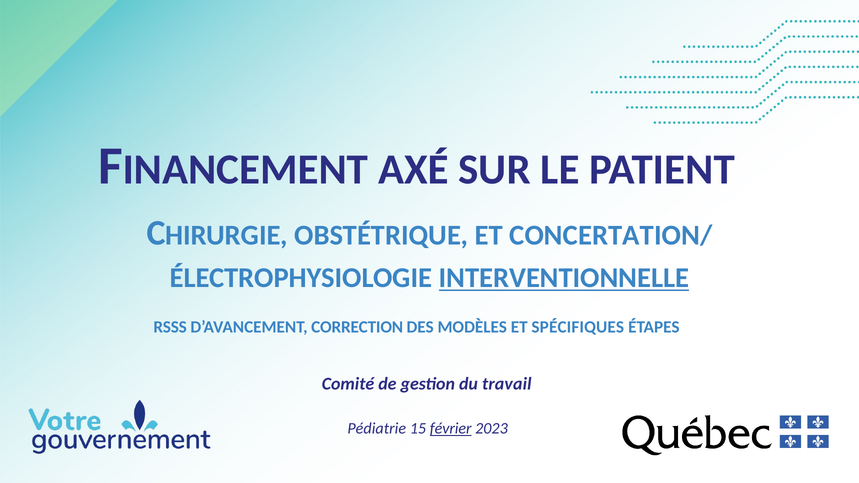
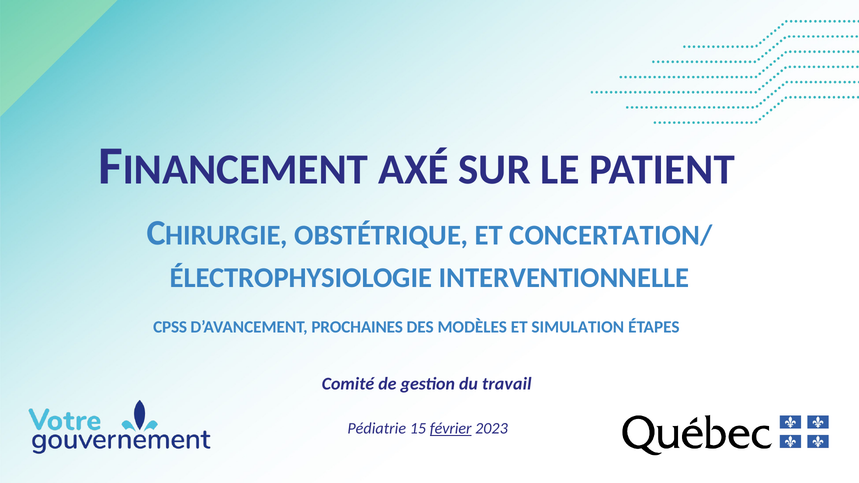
INTERVENTIONNELLE underline: present -> none (564, 278)
RSSS: RSSS -> CPSS (170, 327)
CORRECTION: CORRECTION -> PROCHAINES (357, 327)
SPÉCIFIQUES: SPÉCIFIQUES -> SIMULATION (578, 327)
